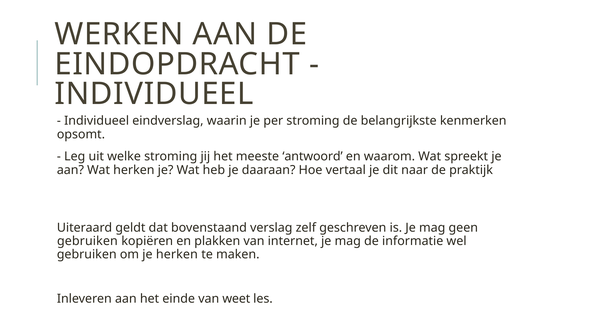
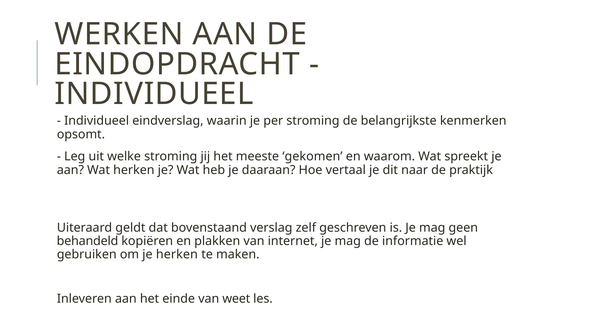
antwoord: antwoord -> gekomen (312, 156)
gebruiken: gebruiken -> behandeld (88, 241)
